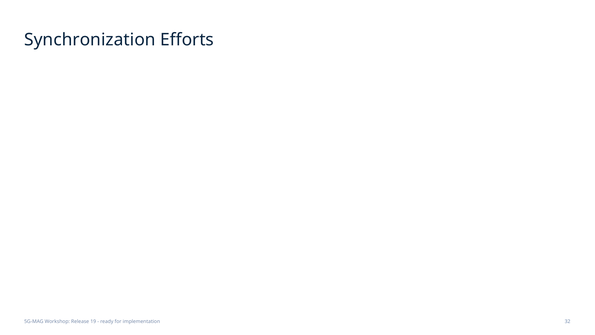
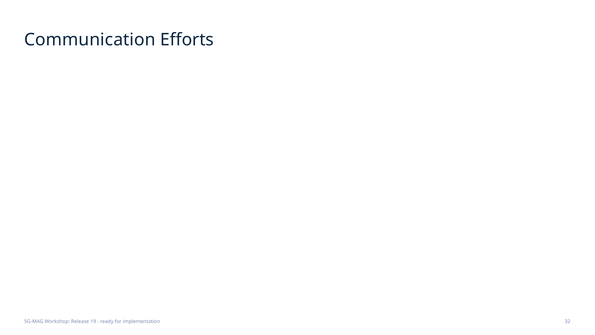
Synchronization: Synchronization -> Communication (90, 40)
